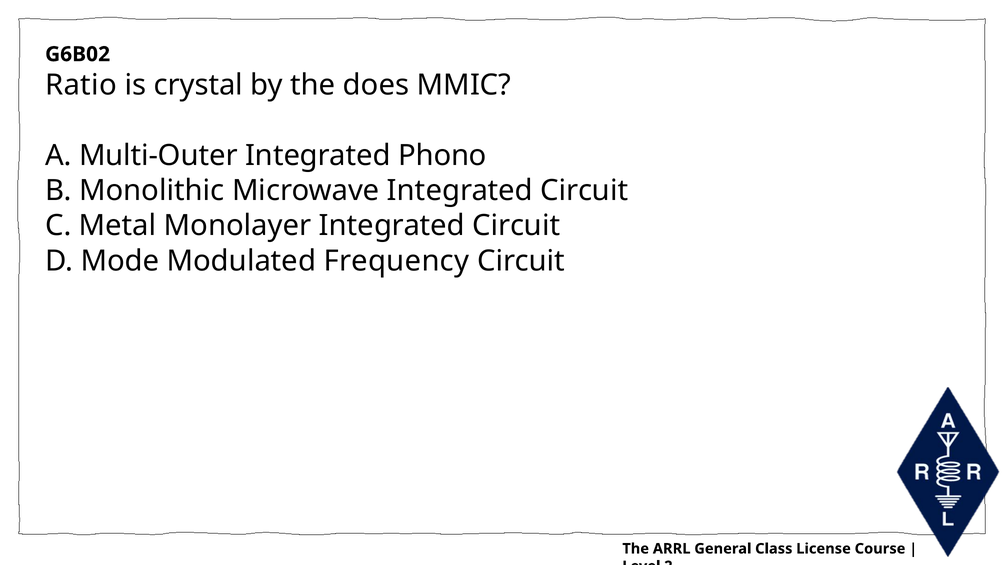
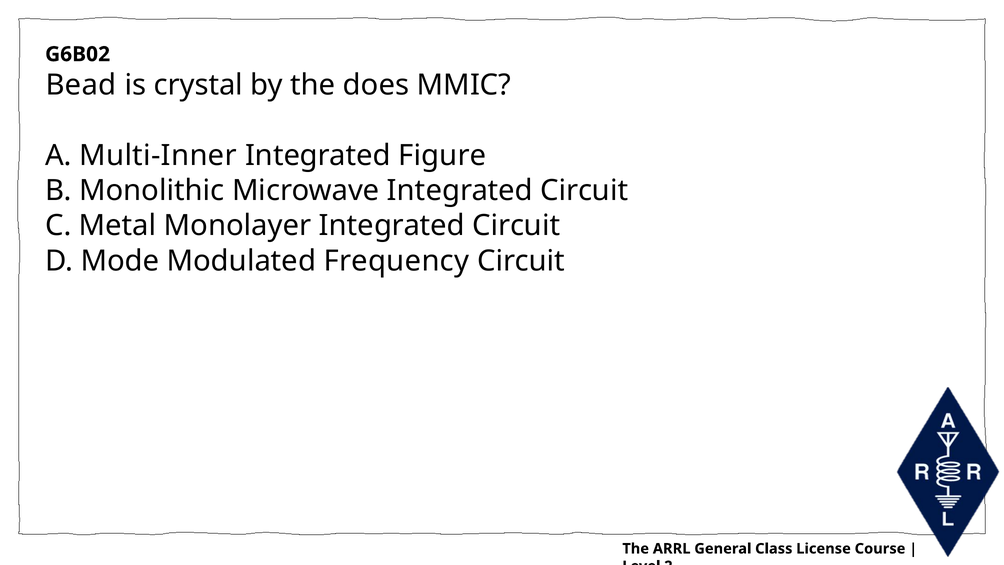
Ratio: Ratio -> Bead (81, 85)
Multi-Outer: Multi-Outer -> Multi-Inner (158, 155)
Phono: Phono -> Figure (442, 155)
